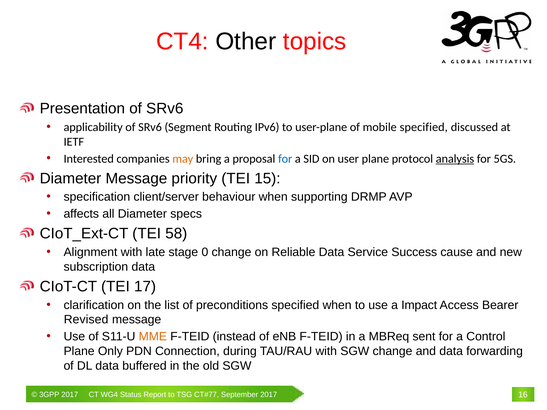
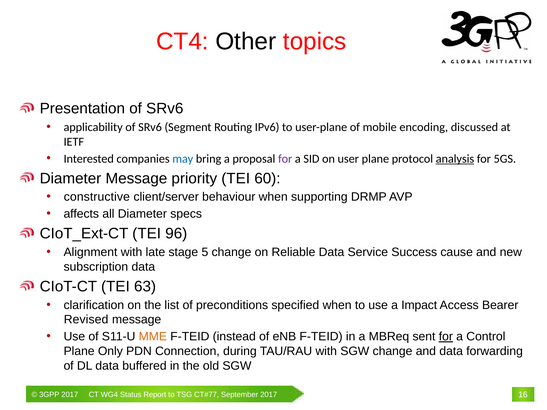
mobile specified: specified -> encoding (424, 127)
may colour: orange -> blue (183, 159)
for colour: blue -> purple (285, 159)
15: 15 -> 60 (267, 178)
specification: specification -> constructive (97, 197)
58: 58 -> 96 (176, 234)
0: 0 -> 5 (205, 252)
17: 17 -> 63 (145, 287)
for underline: none -> present (446, 337)
